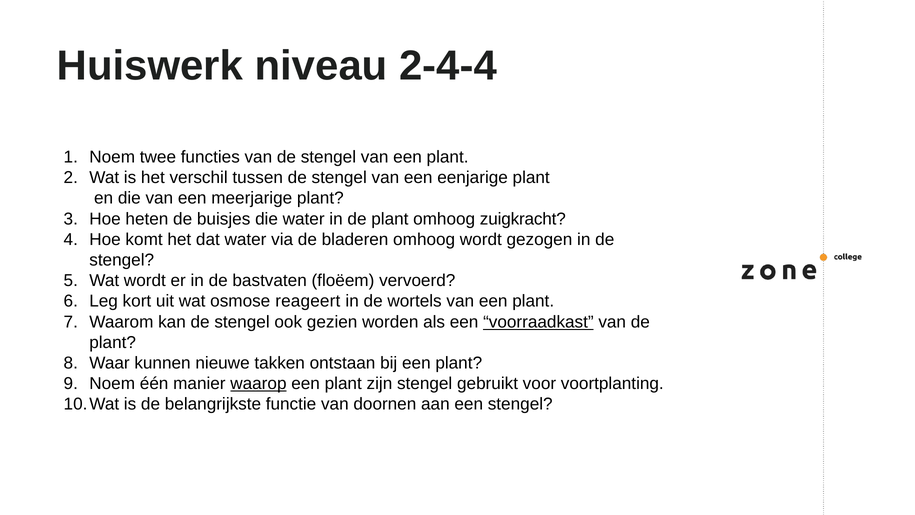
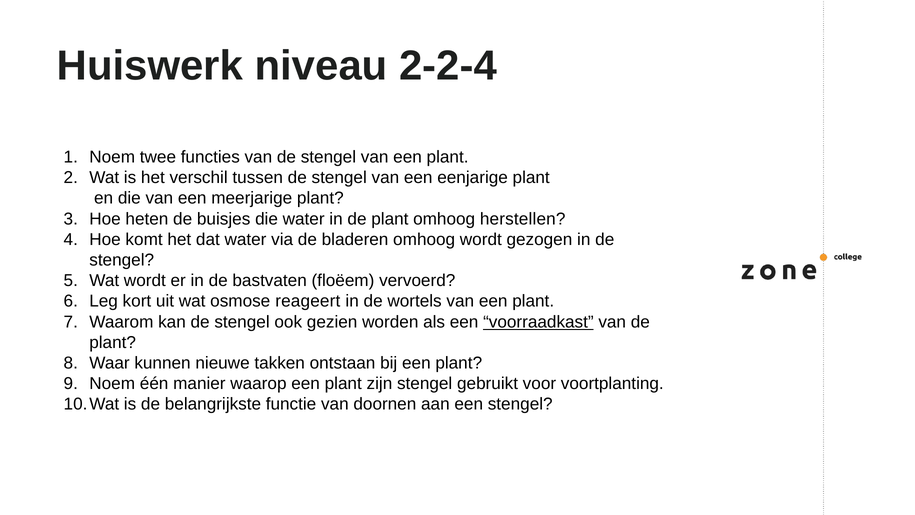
2-4-4: 2-4-4 -> 2-2-4 (448, 66)
zuigkracht: zuigkracht -> herstellen (523, 219)
waarop underline: present -> none (258, 383)
